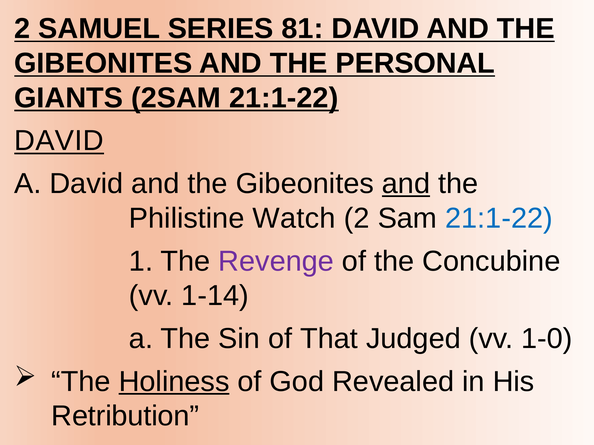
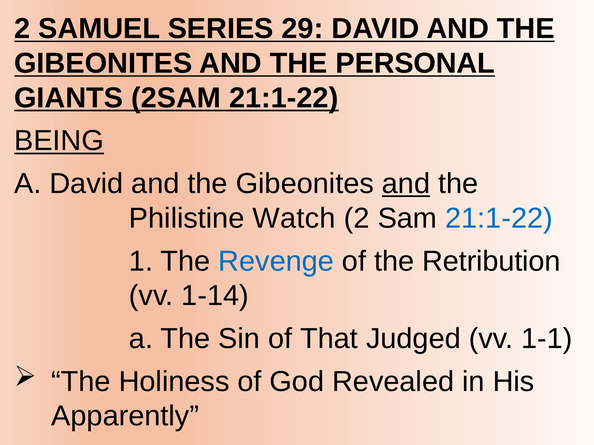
81: 81 -> 29 (302, 29)
DAVID: DAVID -> BEING (59, 141)
Revenge colour: purple -> blue (276, 261)
Concubine: Concubine -> Retribution (491, 261)
1-0: 1-0 -> 1-1 (547, 339)
Holiness underline: present -> none (174, 382)
Retribution: Retribution -> Apparently (125, 417)
